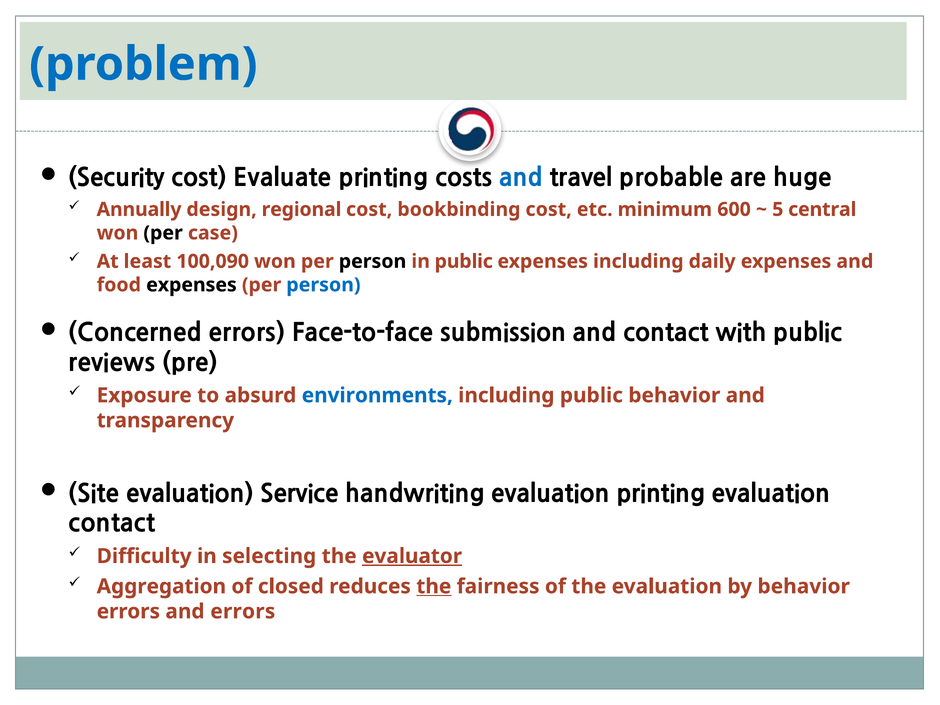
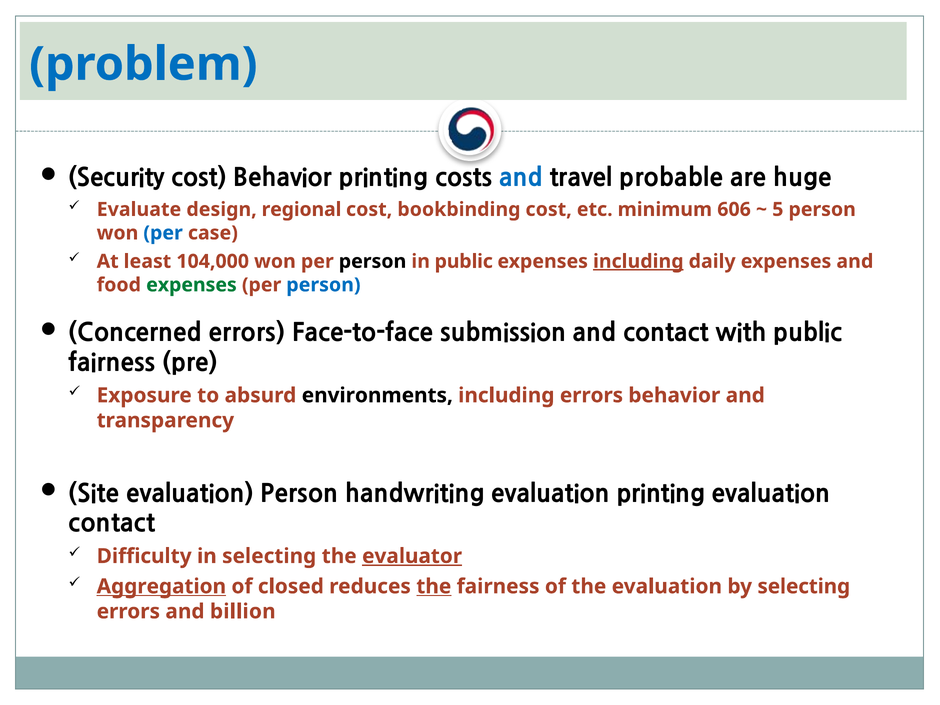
cost Evaluate: Evaluate -> Behavior (283, 178)
Annually: Annually -> Evaluate (139, 209)
600: 600 -> 606 (734, 209)
5 central: central -> person (822, 209)
per colour: black -> blue (163, 233)
100,090: 100,090 -> 104,000 (213, 261)
including underline: none -> present (638, 261)
expenses colour: black -> green (191, 285)
reviews: reviews -> fairness (112, 363)
environments colour: blue -> black (377, 395)
including public: public -> errors (591, 395)
evaluation Service: Service -> Person (299, 494)
Aggregation underline: none -> present (161, 586)
by behavior: behavior -> selecting (804, 586)
and errors: errors -> billion (243, 611)
